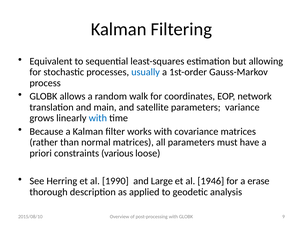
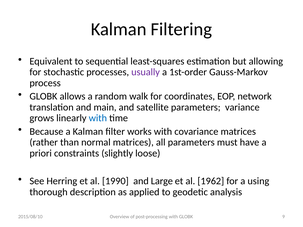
usually colour: blue -> purple (146, 72)
various: various -> slightly (117, 153)
1946: 1946 -> 1962 (211, 181)
erase: erase -> using (258, 181)
